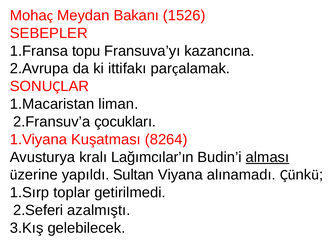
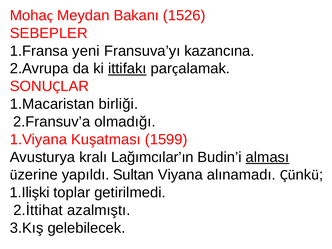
topu: topu -> yeni (86, 51)
ittifakı underline: none -> present (127, 69)
liman: liman -> birliği (118, 104)
çocukları: çocukları -> olmadığı (125, 122)
8264: 8264 -> 1599 (166, 139)
1.Sırp: 1.Sırp -> 1.Ilişki (30, 193)
2.Seferi: 2.Seferi -> 2.İttihat (38, 210)
